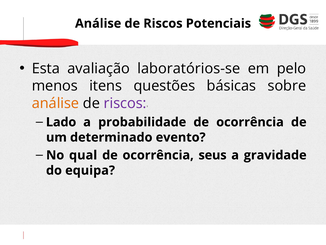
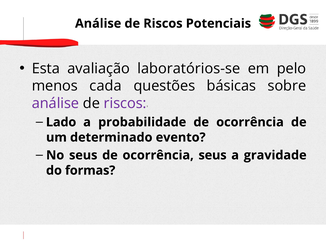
itens: itens -> cada (106, 86)
análise colour: orange -> purple (55, 103)
No qual: qual -> seus (83, 155)
equipa: equipa -> formas (90, 170)
